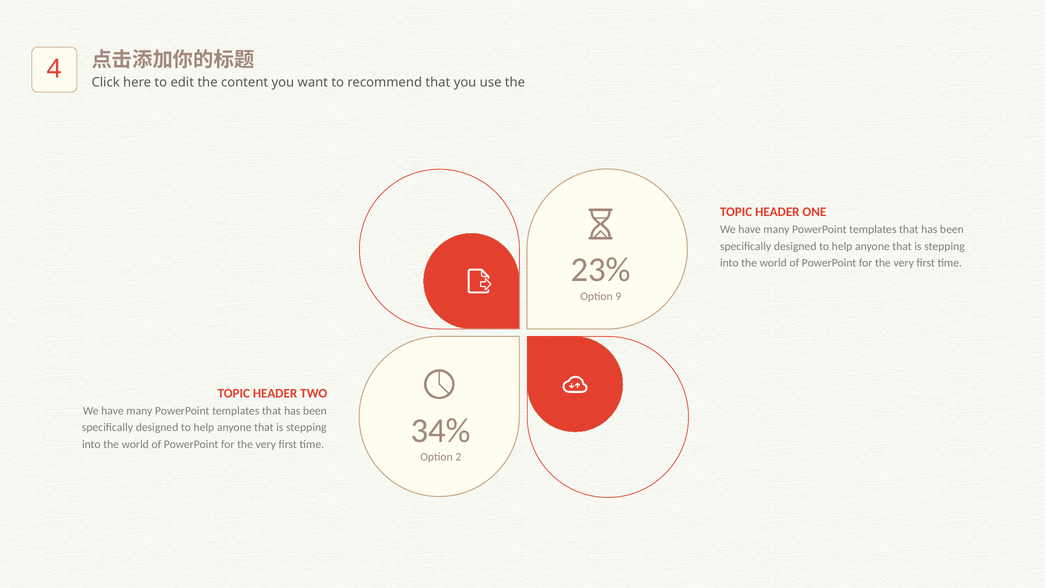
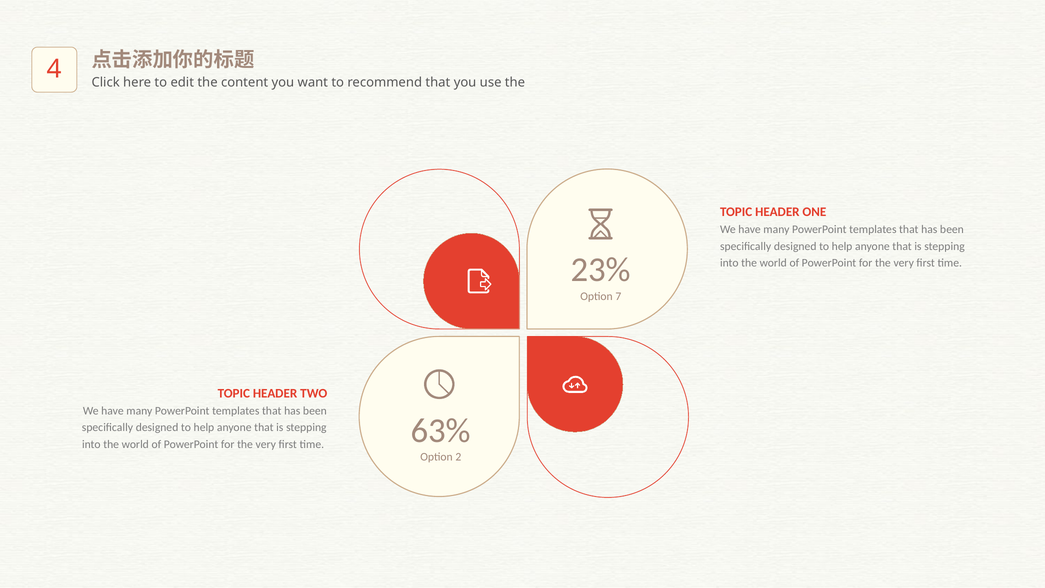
9: 9 -> 7 (618, 296)
34%: 34% -> 63% (441, 430)
